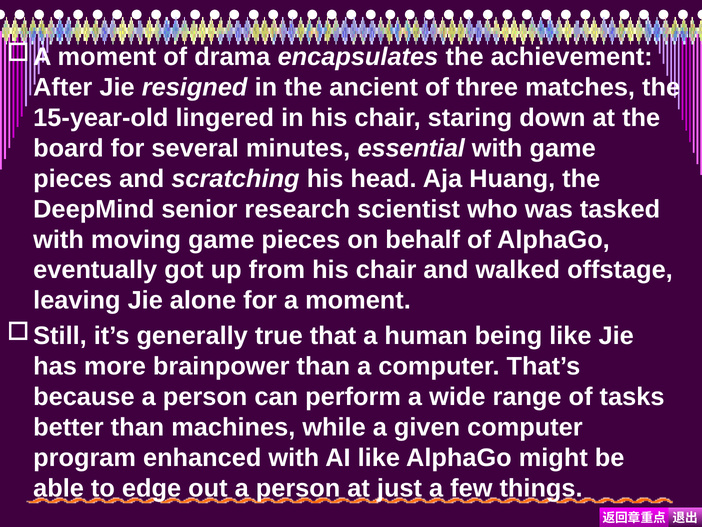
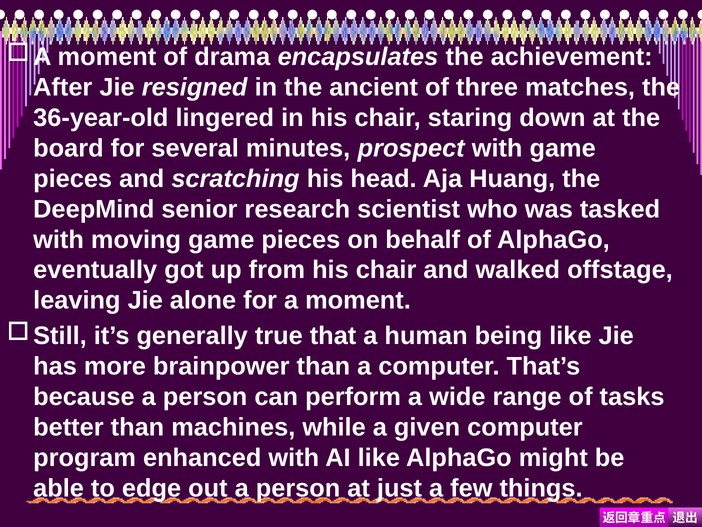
15-year-old: 15-year-old -> 36-year-old (101, 118)
essential: essential -> prospect (411, 148)
